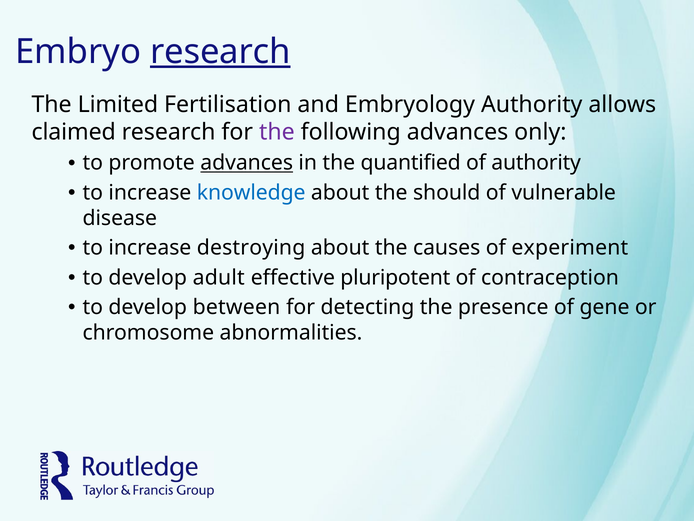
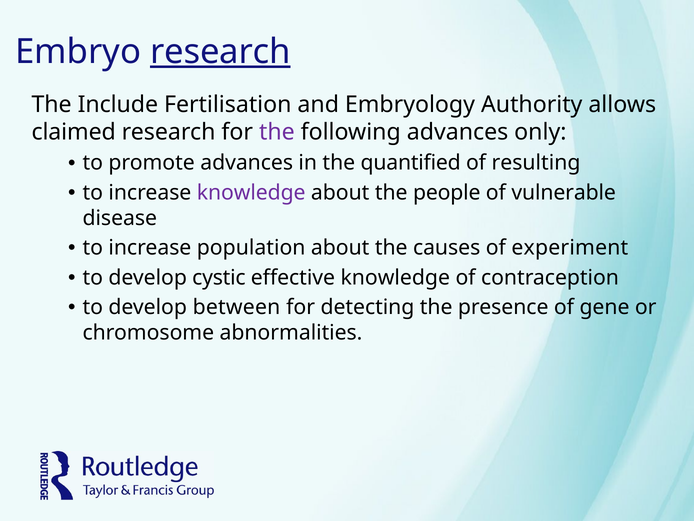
Limited: Limited -> Include (118, 104)
advances underline: present -> none (247, 163)
of authority: authority -> resulting (536, 163)
knowledge colour: blue -> purple (251, 192)
should: should -> people (447, 192)
destroying: destroying -> population (251, 248)
adult: adult -> cystic (219, 277)
effective pluripotent: pluripotent -> knowledge (395, 277)
